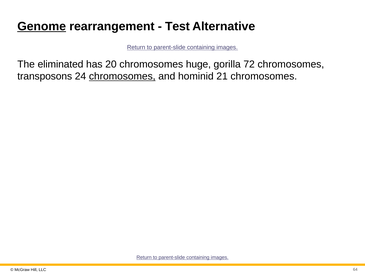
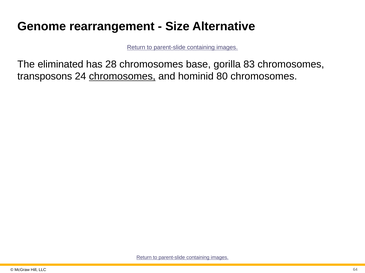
Genome underline: present -> none (42, 27)
Test: Test -> Size (177, 27)
20: 20 -> 28 (111, 64)
huge: huge -> base (198, 64)
72: 72 -> 83 (249, 64)
21: 21 -> 80 (222, 77)
